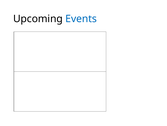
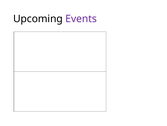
Events colour: blue -> purple (81, 19)
